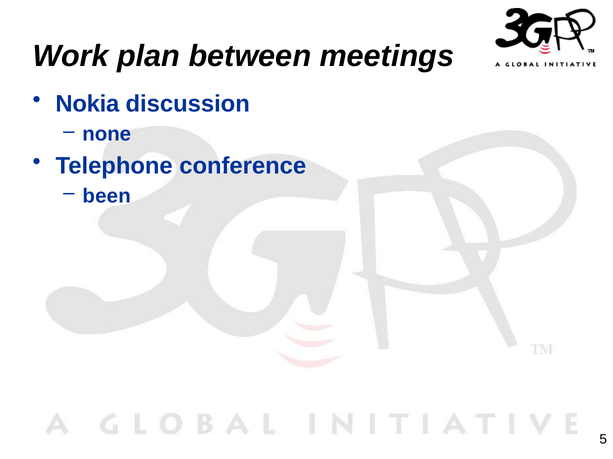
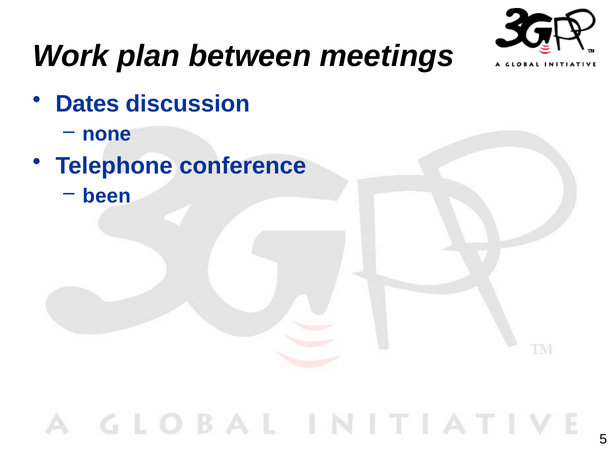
Nokia: Nokia -> Dates (87, 104)
